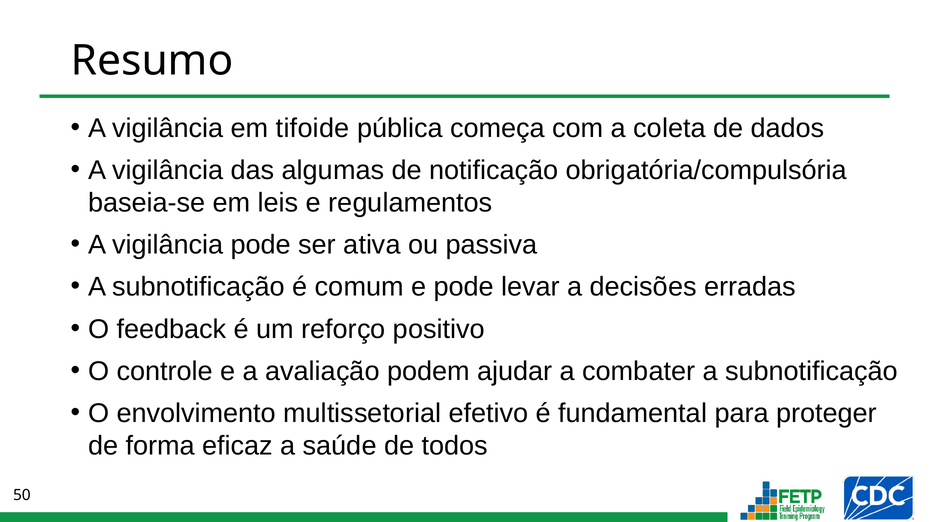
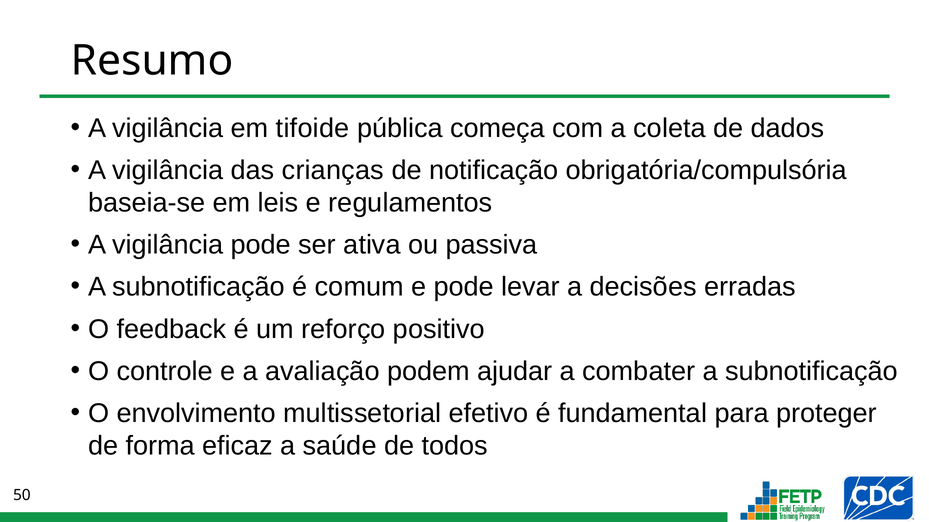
algumas: algumas -> crianças (333, 170)
